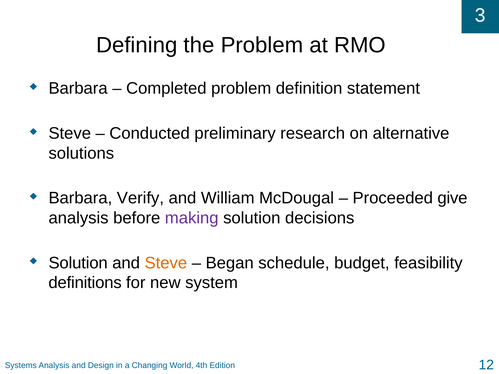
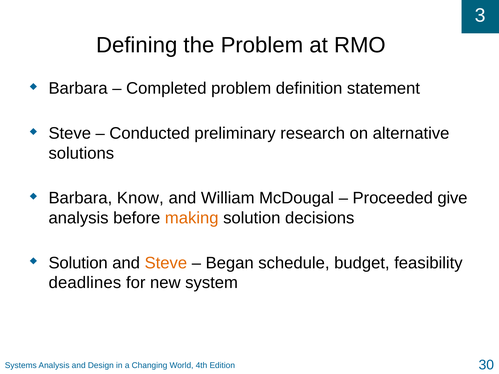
Verify: Verify -> Know (140, 198)
making colour: purple -> orange (192, 218)
definitions: definitions -> deadlines (85, 283)
12: 12 -> 30 (486, 365)
